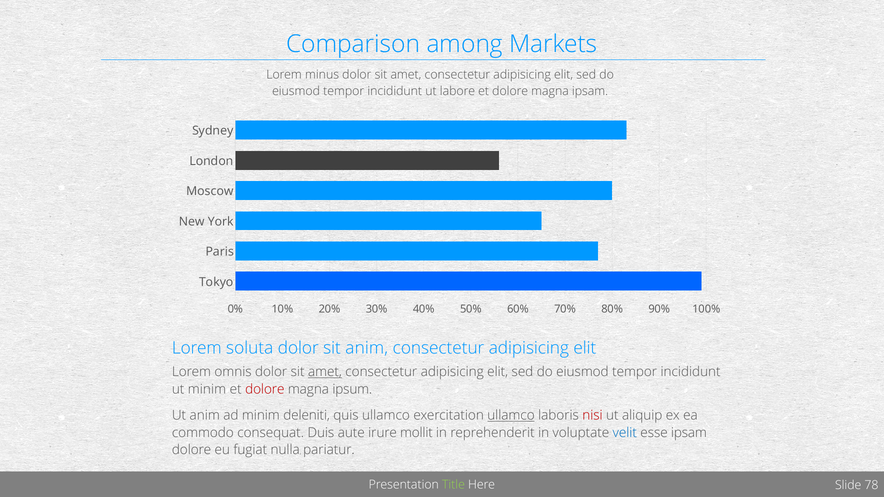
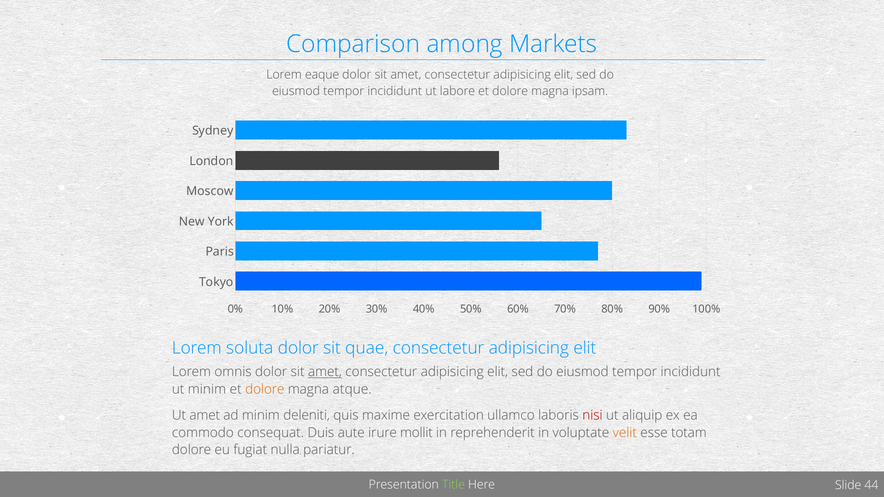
minus: minus -> eaque (322, 75)
sit anim: anim -> quae (367, 348)
dolore colour: red -> orange (265, 389)
ipsum: ipsum -> atque (352, 389)
Ut anim: anim -> amet (205, 416)
quis ullamco: ullamco -> maxime (386, 416)
ullamco underline: present -> none (511, 416)
velit colour: blue -> orange (625, 433)
esse ipsam: ipsam -> totam (689, 433)
78: 78 -> 44 (871, 486)
